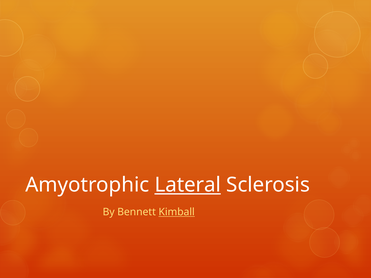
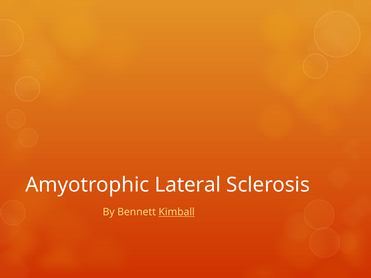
Lateral underline: present -> none (188, 185)
